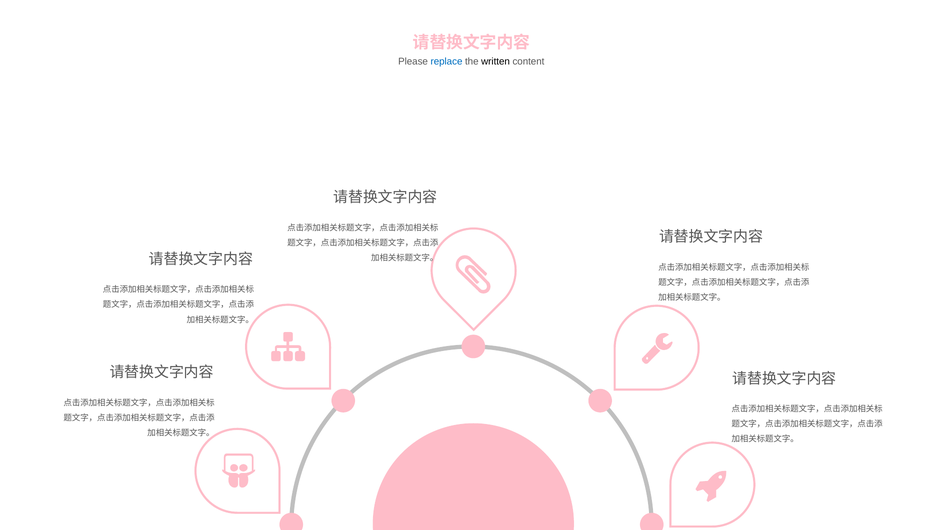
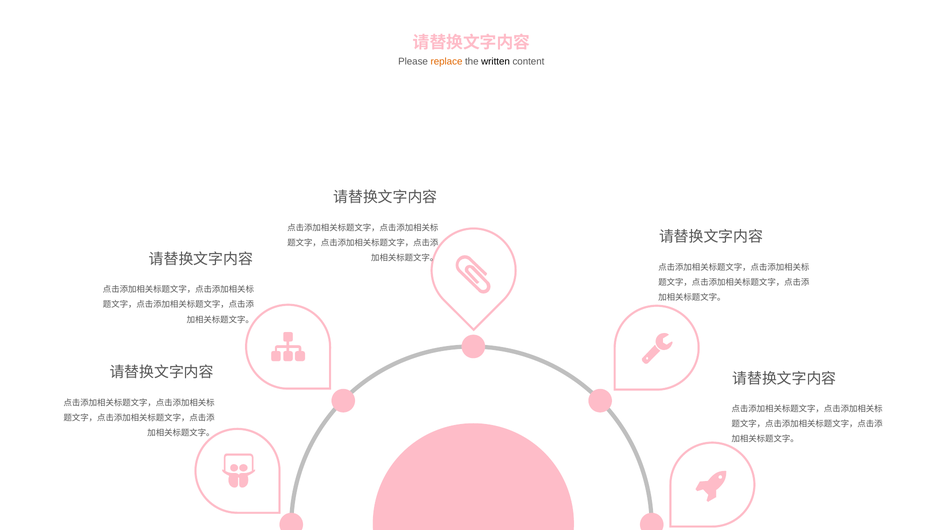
replace colour: blue -> orange (447, 62)
